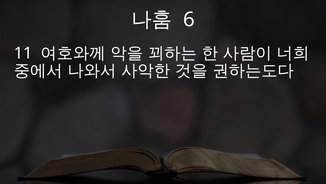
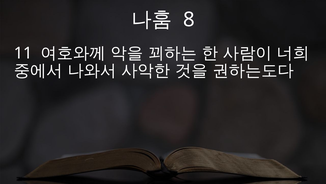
6: 6 -> 8 (189, 20)
